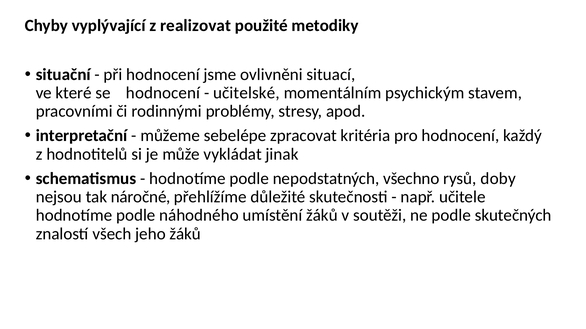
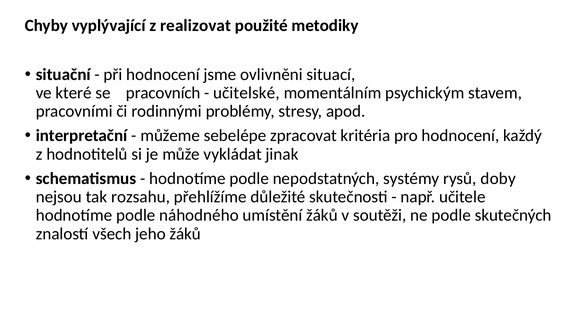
se hodnocení: hodnocení -> pracovních (163, 93)
všechno: všechno -> systémy (411, 179)
náročné: náročné -> rozsahu (141, 197)
